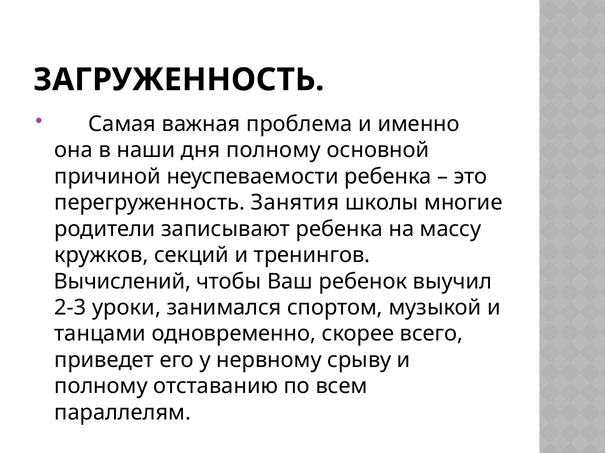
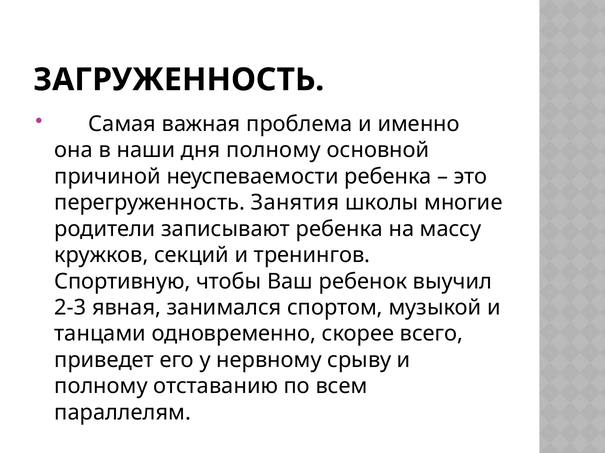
Вычислений: Вычислений -> Спортивную (122, 282)
уроки: уроки -> явная (127, 308)
